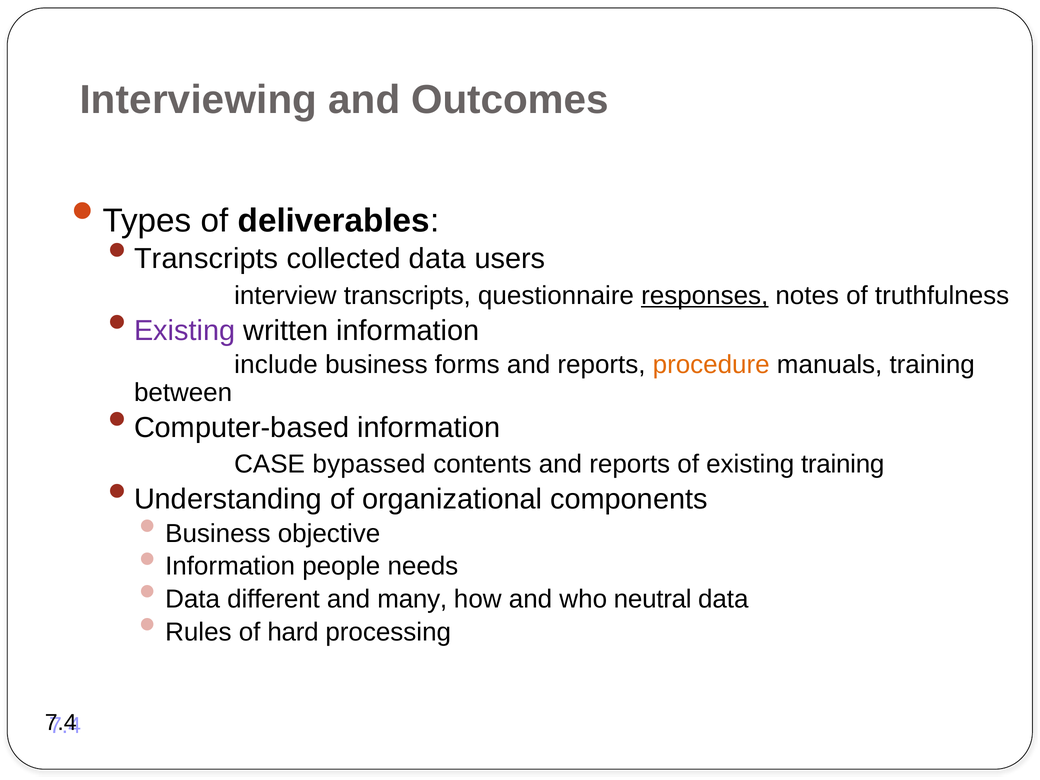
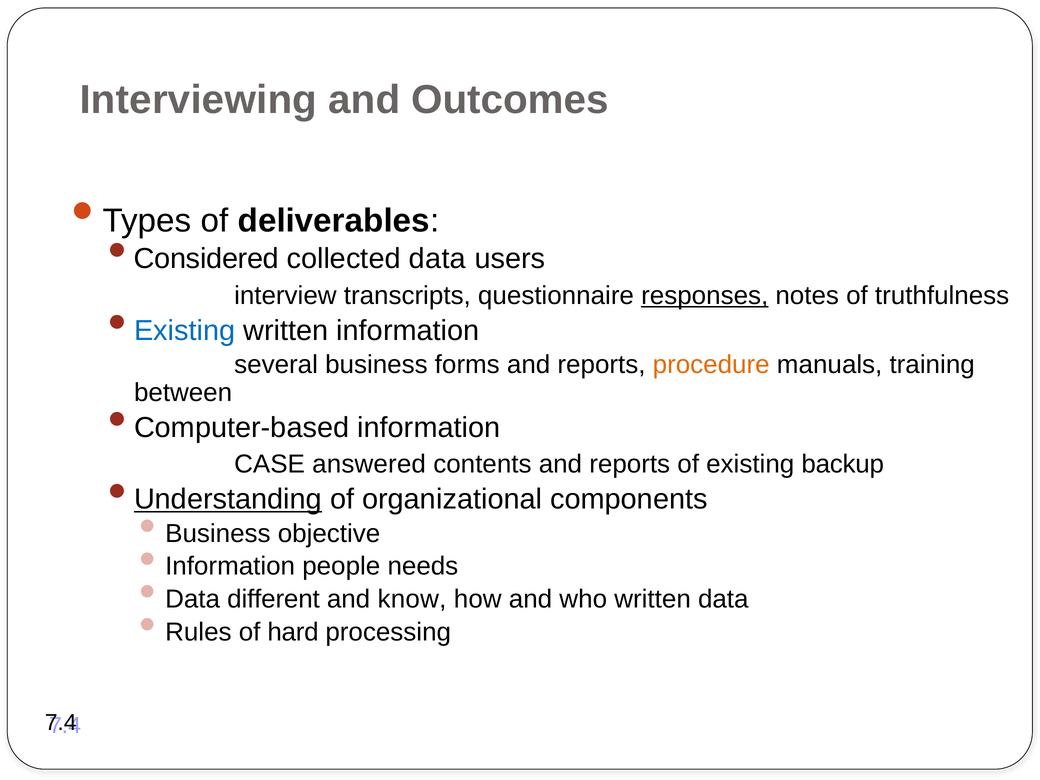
Transcripts: Transcripts -> Considered (206, 259)
Existing colour: purple -> blue (185, 331)
include: include -> several (276, 365)
bypassed: bypassed -> answered (369, 464)
existing training: training -> backup (843, 464)
Understanding underline: none -> present (228, 499)
many: many -> know (412, 599)
who neutral: neutral -> written (653, 599)
